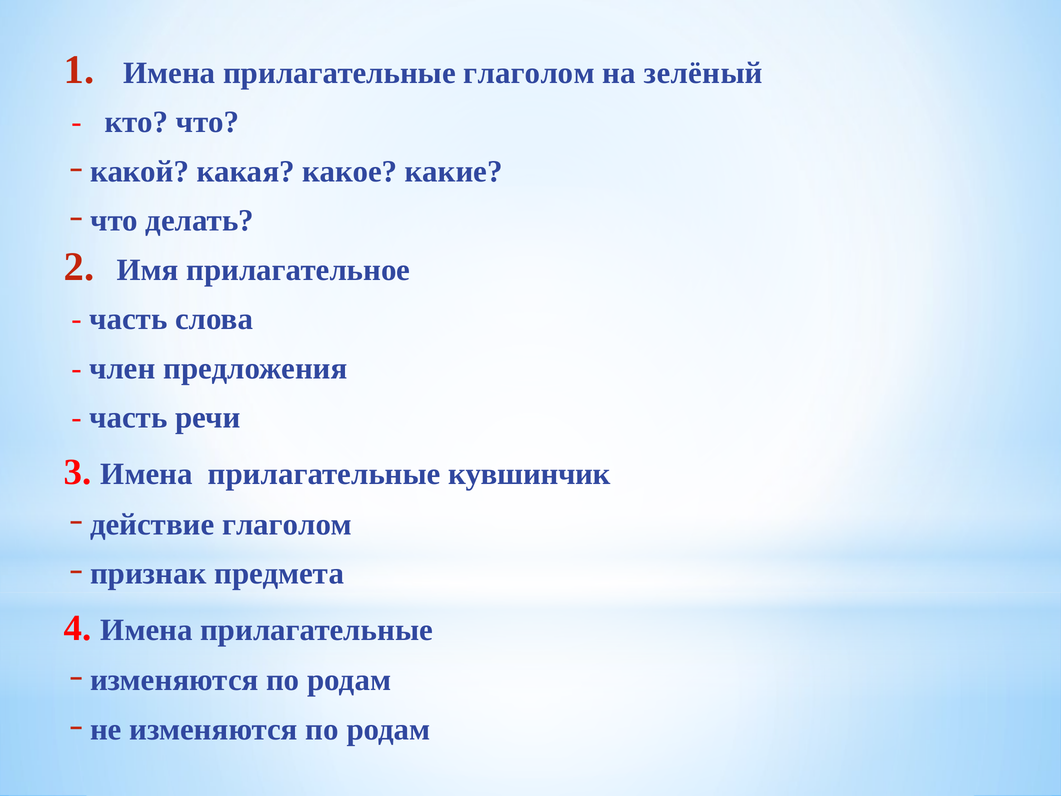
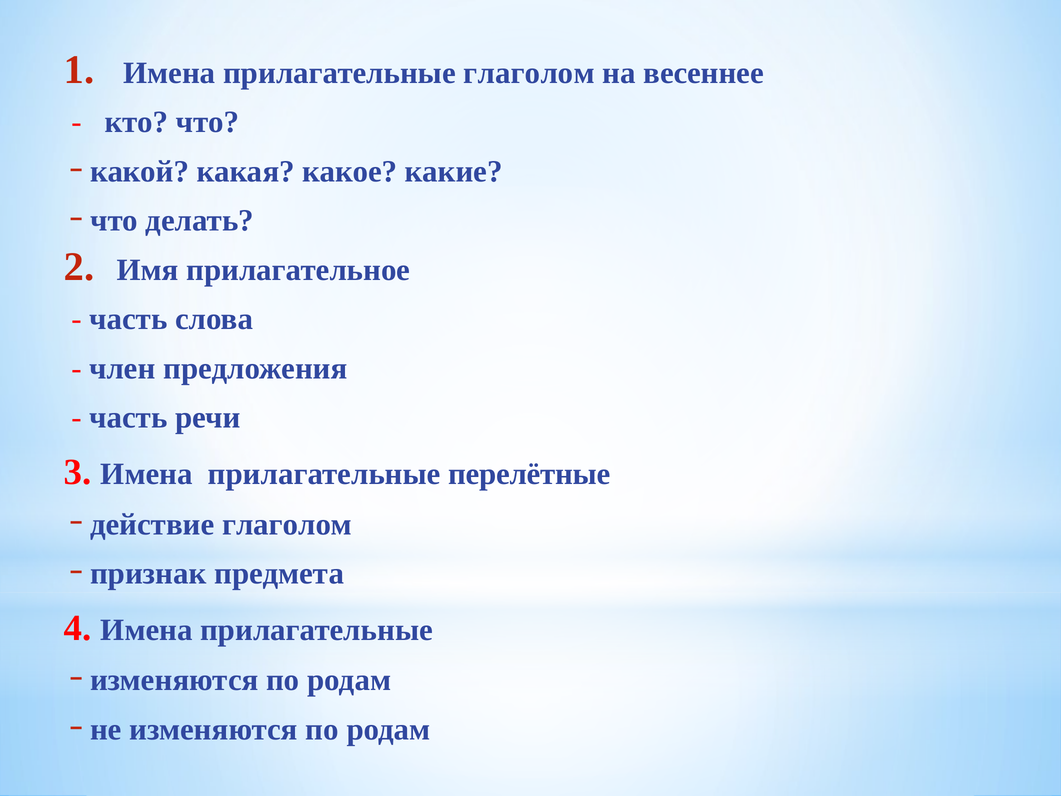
зелёный: зелёный -> весеннее (704, 73)
кувшинчик: кувшинчик -> перелётные (529, 474)
